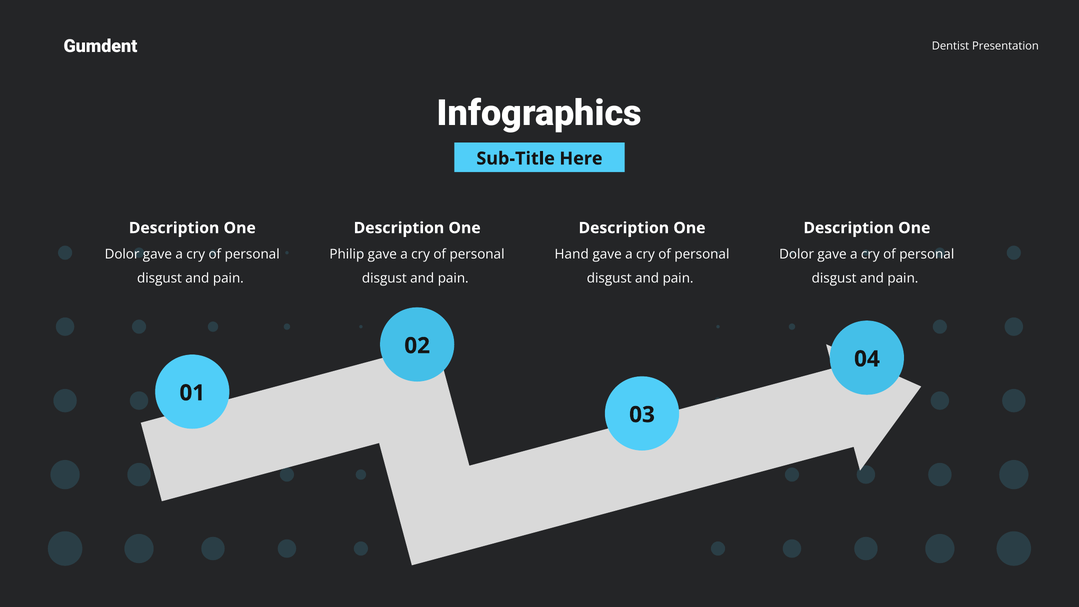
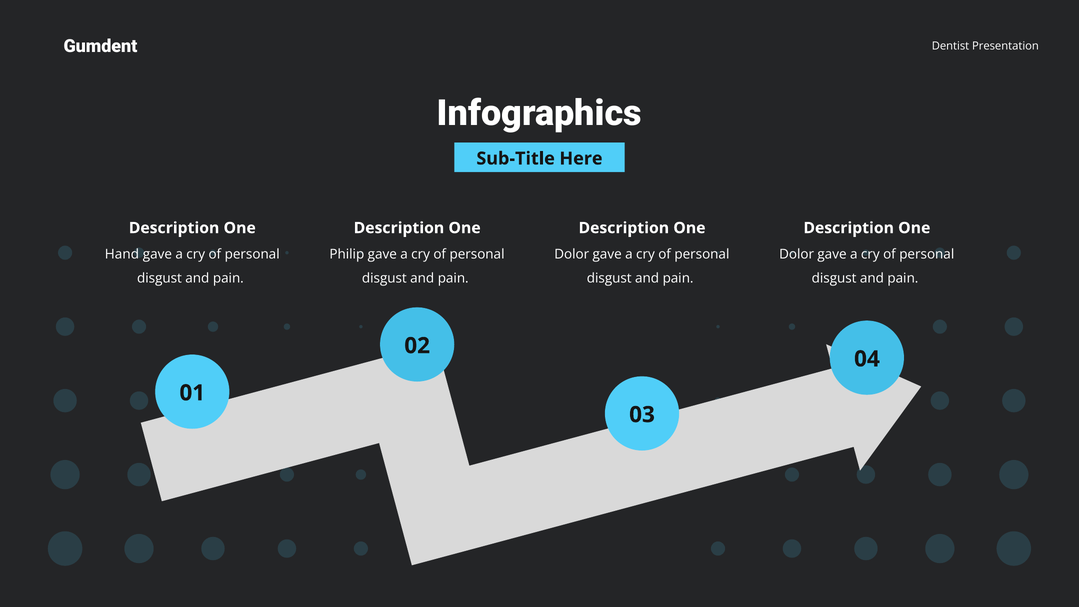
Dolor: Dolor -> Hand (122, 254)
Hand: Hand -> Dolor (572, 254)
